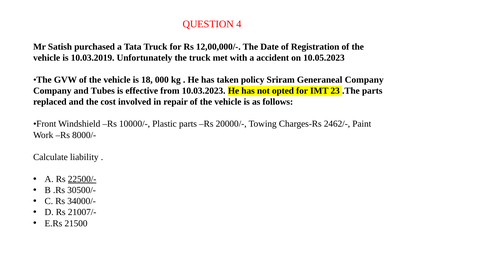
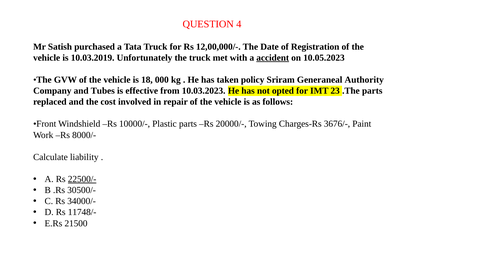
accident underline: none -> present (273, 58)
Generaneal Company: Company -> Authority (364, 80)
2462/-: 2462/- -> 3676/- (337, 124)
21007/-: 21007/- -> 11748/- (82, 212)
